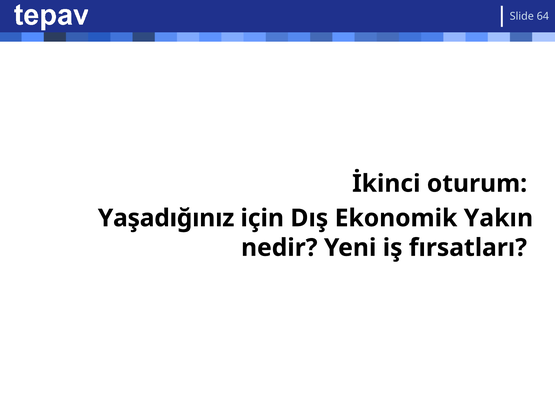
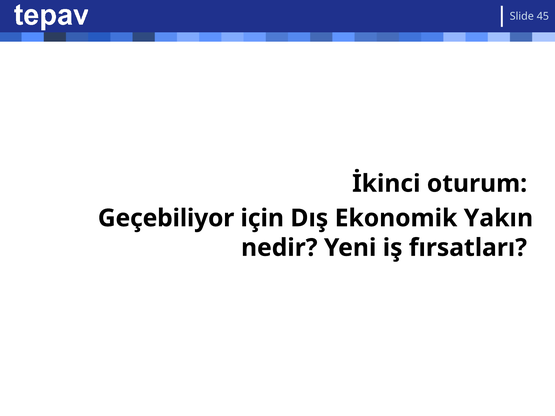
64: 64 -> 45 (543, 16)
Yaşadığınız: Yaşadığınız -> Geçebiliyor (166, 218)
